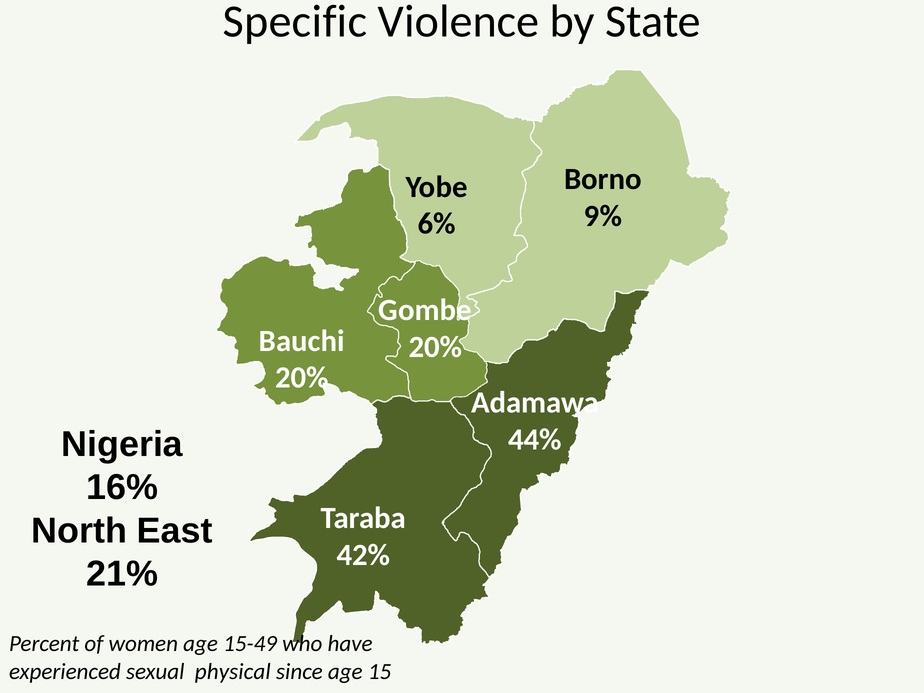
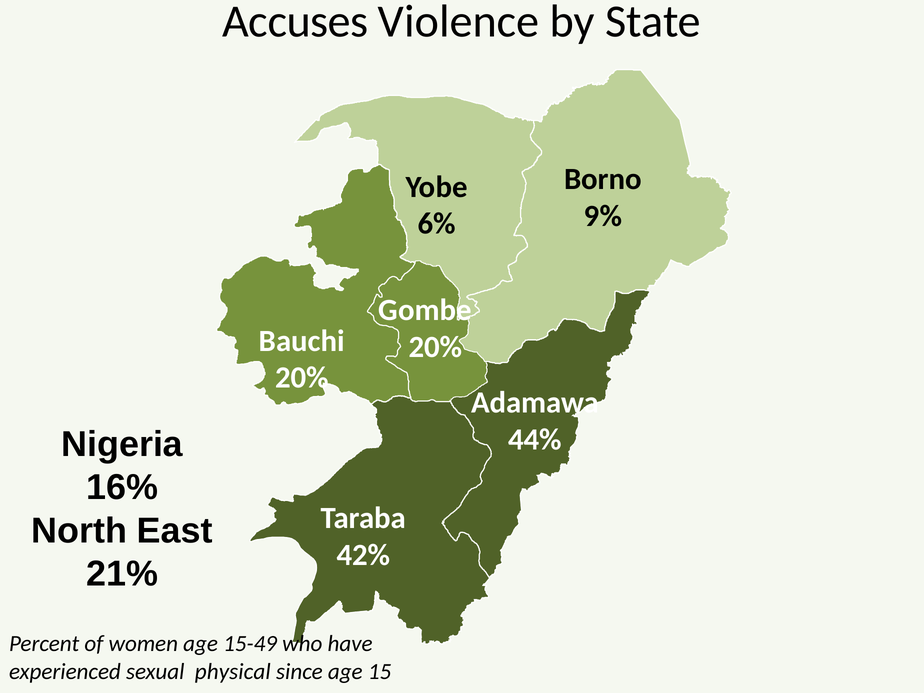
Specific: Specific -> Accuses (295, 22)
